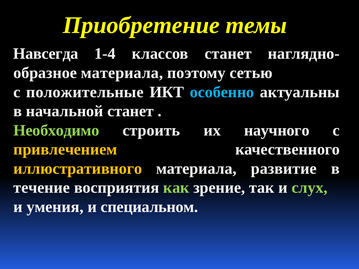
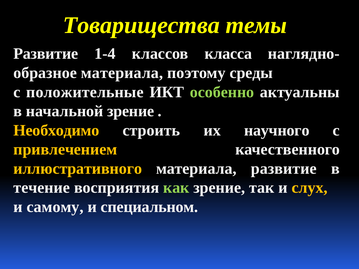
Приобретение: Приобретение -> Товарищества (141, 25)
Навсегда: Навсегда -> Развитие (46, 54)
классов станет: станет -> класса (228, 54)
сетью: сетью -> среды (251, 73)
особенно colour: light blue -> light green (222, 92)
начальной станет: станет -> зрение (131, 111)
Необходимо colour: light green -> yellow (56, 130)
слух colour: light green -> yellow (310, 188)
умения: умения -> самому (55, 207)
